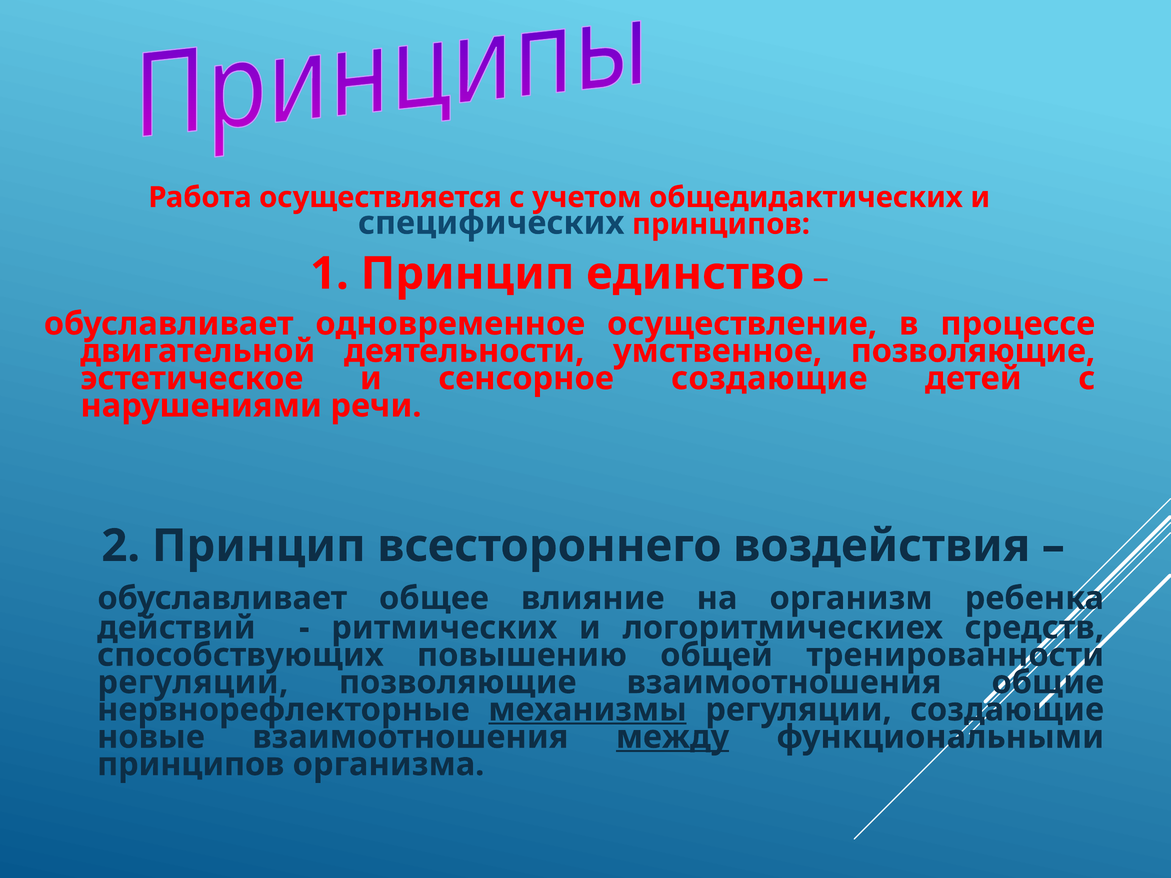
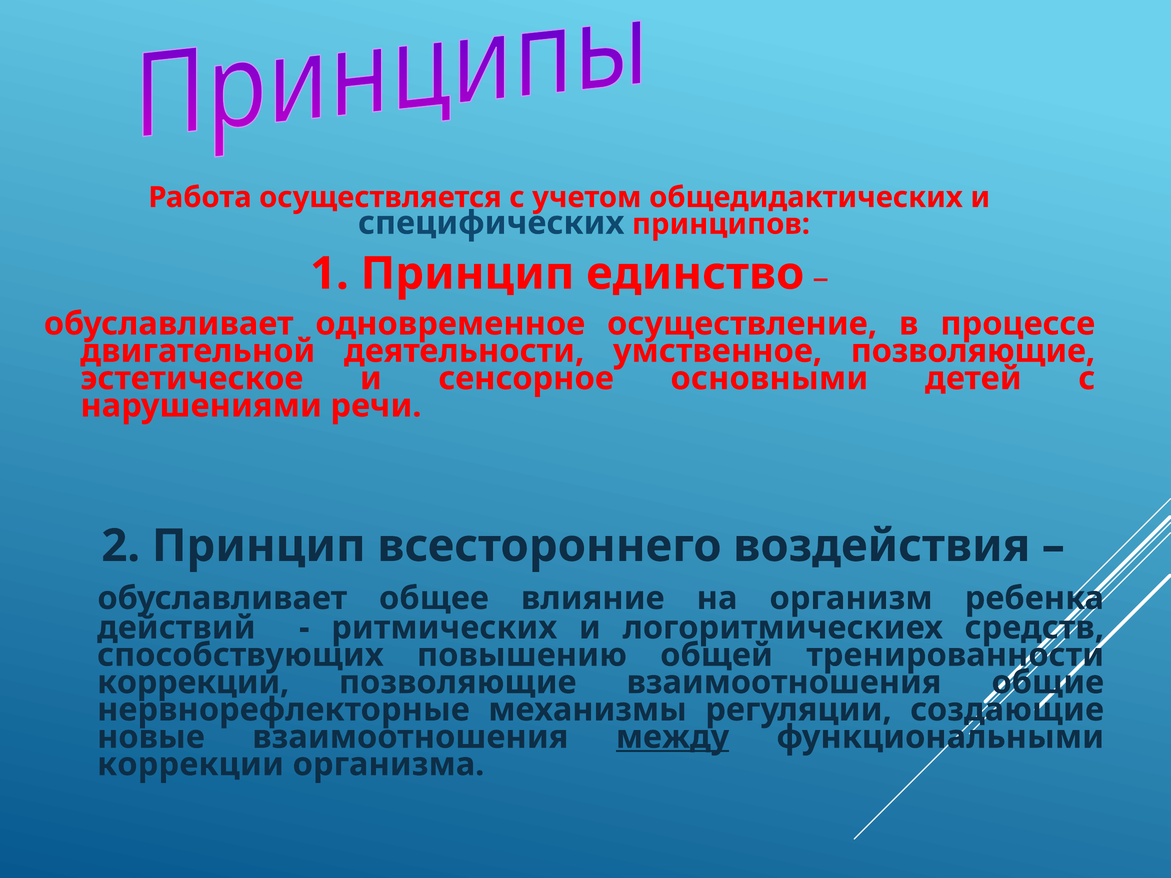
сенсорное создающие: создающие -> основными (769, 379)
регуляции: регуляции -> коррекции (193, 683)
механизмы underline: present -> none (588, 710)
принципов: принципов -> коррекции (191, 765)
